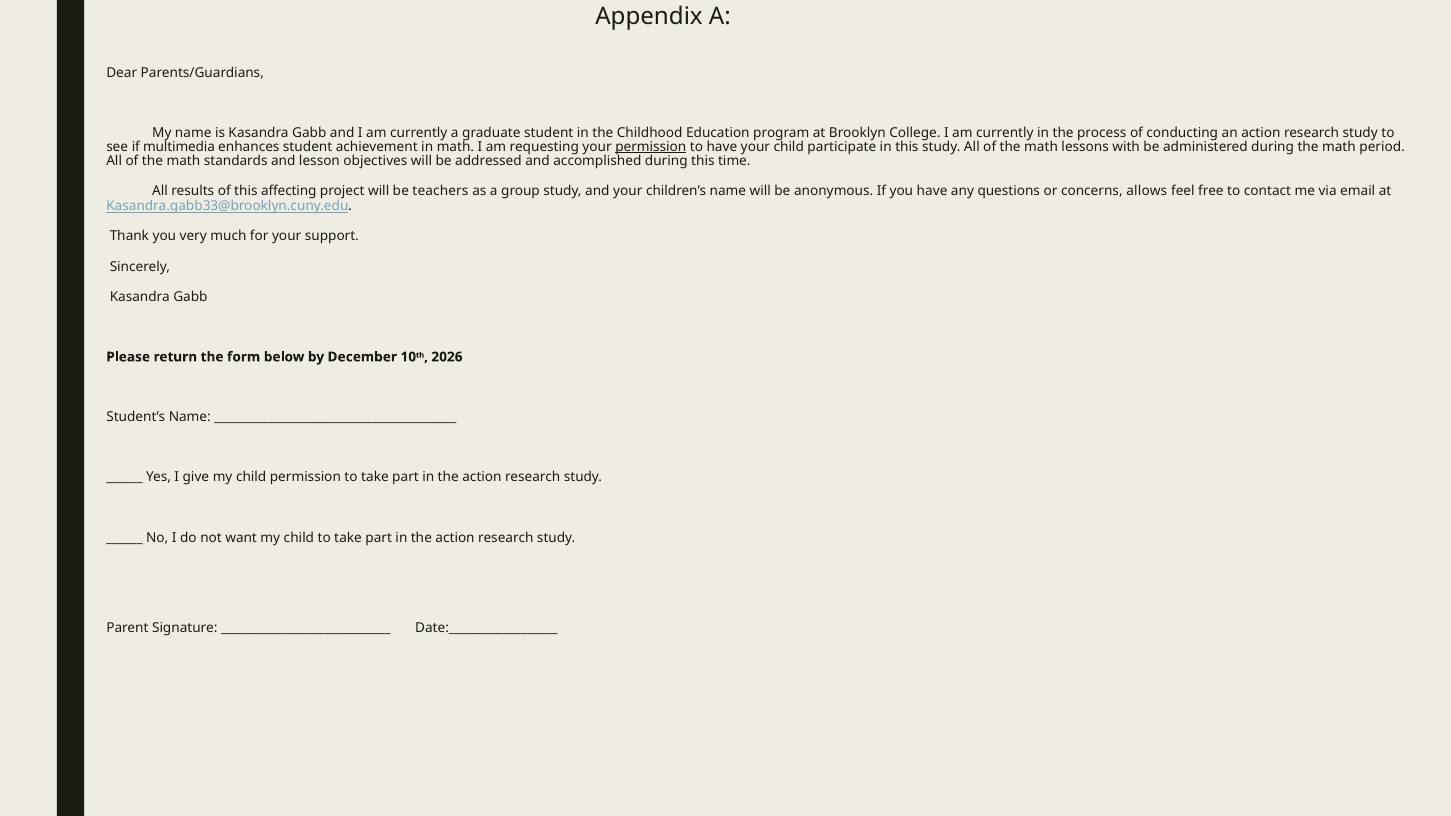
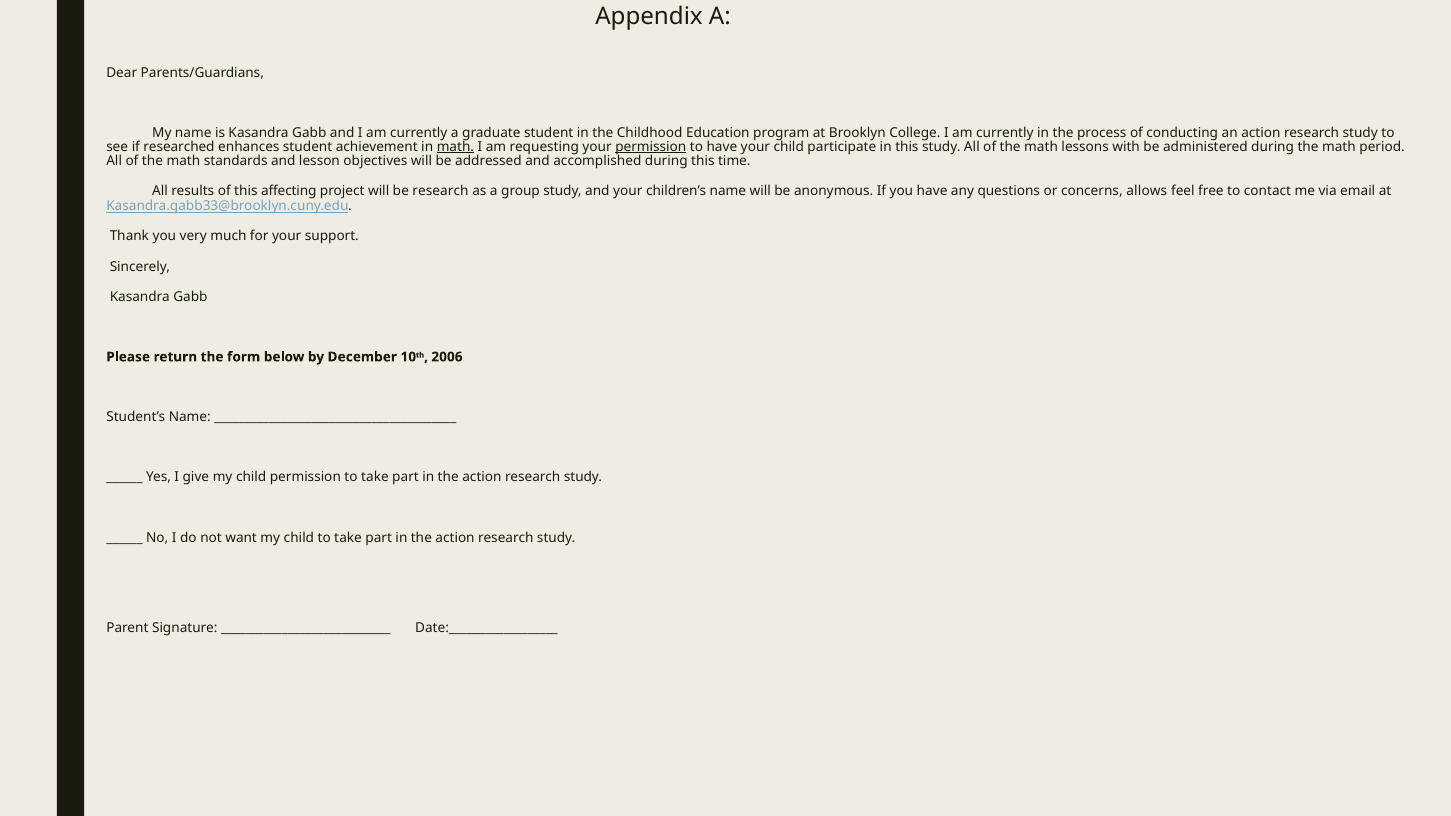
multimedia: multimedia -> researched (179, 147)
math underline: none -> present (455, 147)
be teachers: teachers -> research (440, 191)
2026: 2026 -> 2006 (447, 357)
